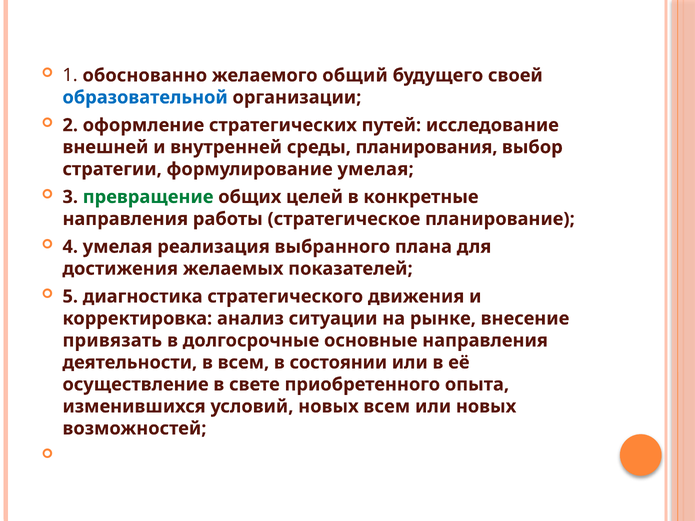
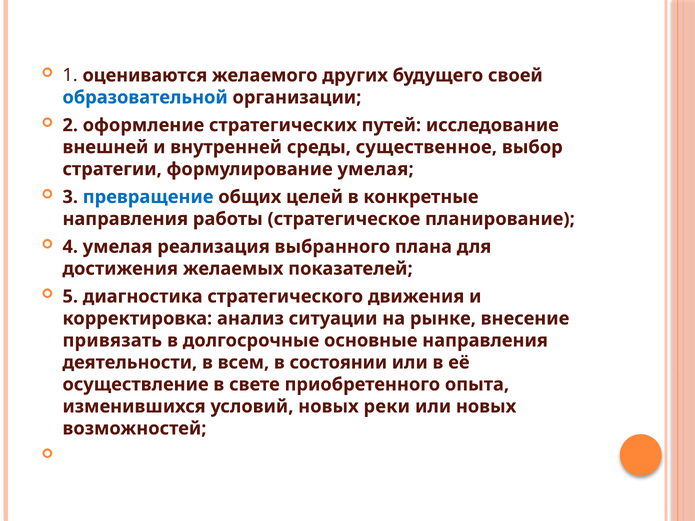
обоснованно: обоснованно -> оцениваются (145, 75)
общий: общий -> других (355, 75)
планирования: планирования -> существенное (426, 147)
превращение colour: green -> blue (148, 197)
новых всем: всем -> реки (387, 407)
